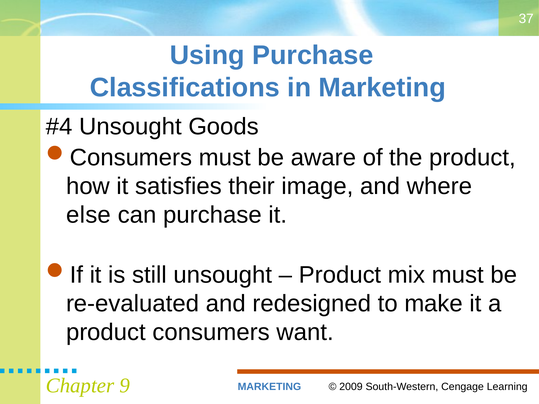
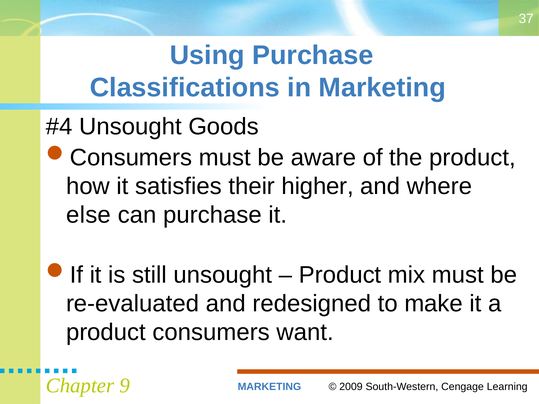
image: image -> higher (318, 186)
